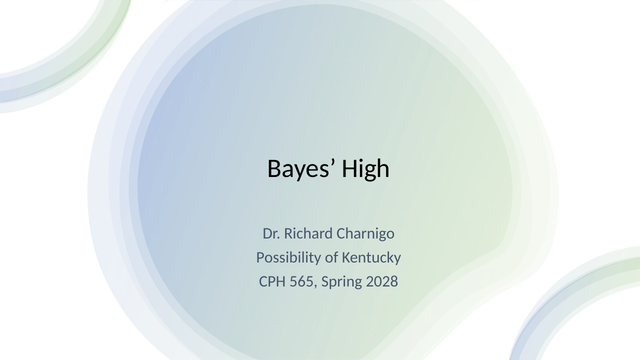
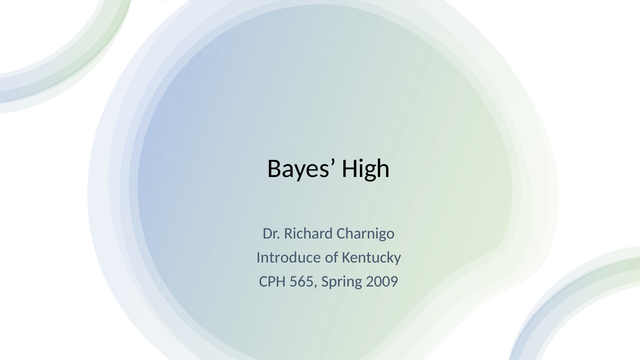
Possibility: Possibility -> Introduce (289, 258)
2028: 2028 -> 2009 (382, 282)
